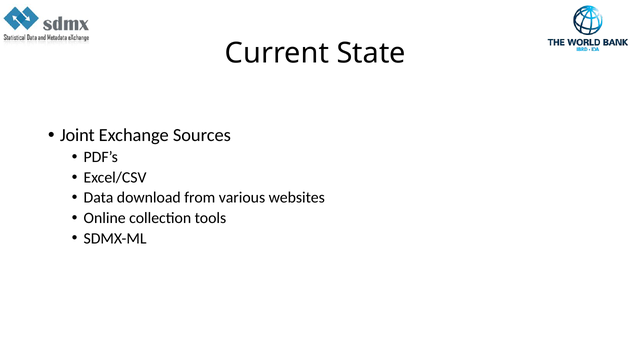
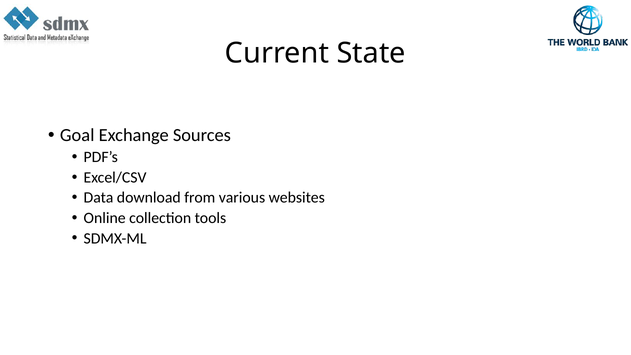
Joint: Joint -> Goal (77, 135)
